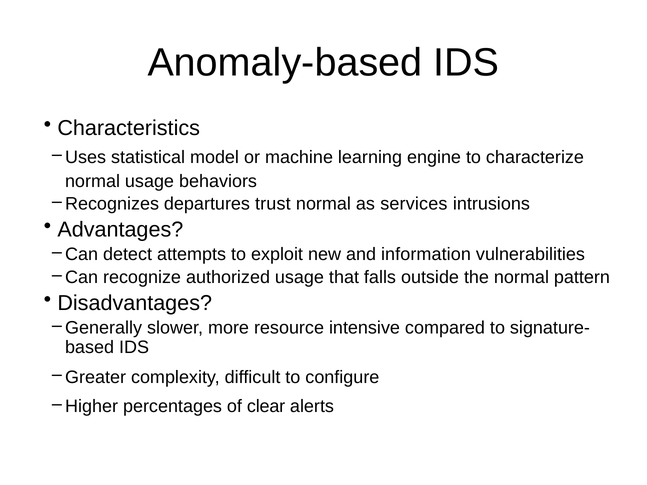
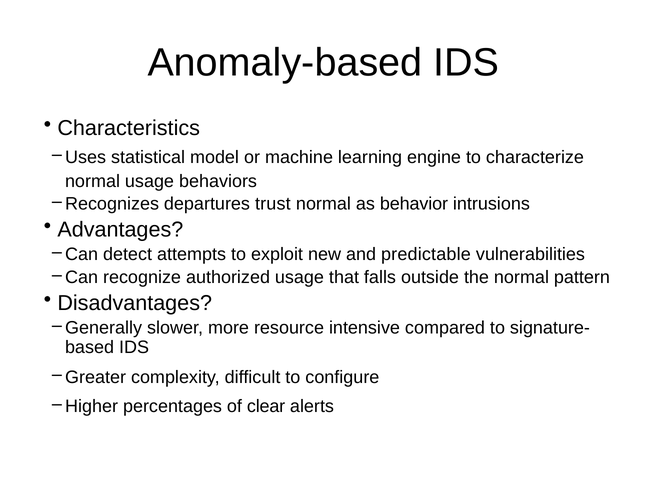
services: services -> behavior (414, 204)
information: information -> predictable (426, 255)
